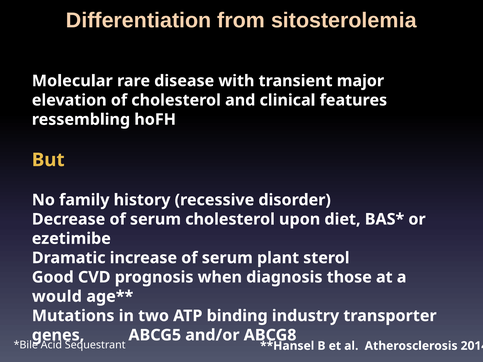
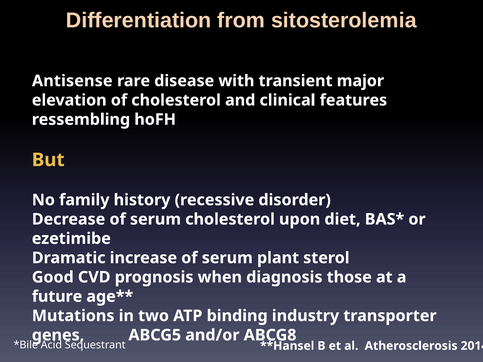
Molecular: Molecular -> Antisense (72, 81)
would: would -> future (57, 297)
